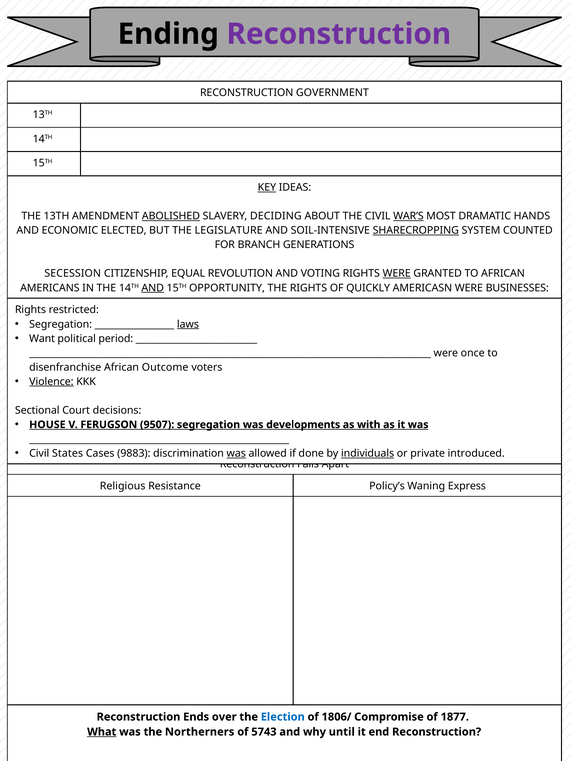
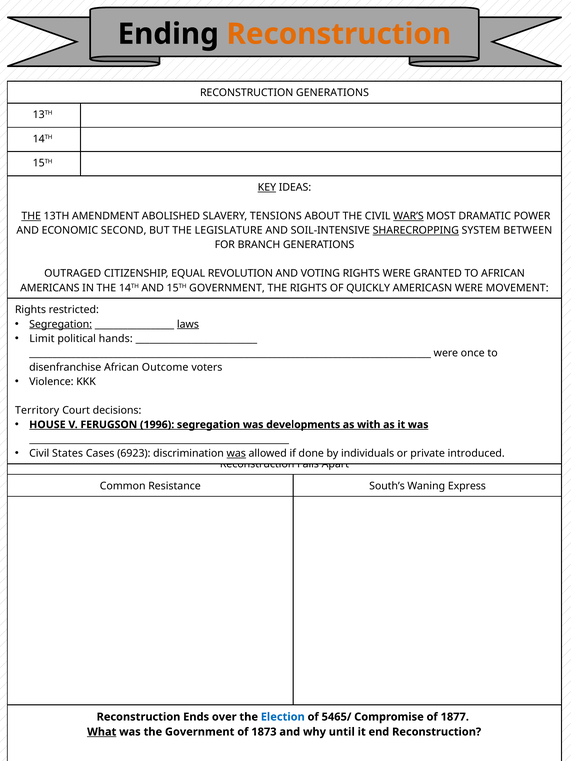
Reconstruction colour: purple -> orange (339, 34)
RECONSTRUCTION GOVERNMENT: GOVERNMENT -> GENERATIONS (332, 93)
THE underline: none -> present (31, 216)
ABOLISHED underline: present -> none (171, 216)
DECIDING: DECIDING -> TENSIONS (276, 216)
HANDS: HANDS -> POWER (532, 216)
ELECTED: ELECTED -> SECOND (124, 231)
COUNTED: COUNTED -> BETWEEN (528, 231)
SECESSION: SECESSION -> OUTRAGED (73, 274)
WERE underline: present -> none (397, 274)
AND underline: present -> none (153, 288)
15TH OPPORTUNITY: OPPORTUNITY -> GOVERNMENT (227, 288)
BUSINESSES: BUSINESSES -> MOVEMENT (517, 288)
Segregation underline: none -> present (61, 324)
Want: Want -> Limit (42, 339)
period: period -> hands (116, 339)
Violence underline: present -> none (51, 382)
Sectional: Sectional -> Territory (37, 410)
9507: 9507 -> 1996 (157, 425)
9883: 9883 -> 6923 (134, 454)
individuals underline: present -> none (368, 454)
Religious: Religious -> Common (123, 486)
Policy’s: Policy’s -> South’s (387, 486)
1806/: 1806/ -> 5465/ (337, 717)
the Northerners: Northerners -> Government (200, 732)
5743: 5743 -> 1873 (264, 732)
